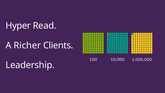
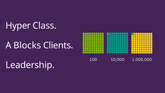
Read: Read -> Class (45, 26)
Richer: Richer -> Blocks (27, 45)
